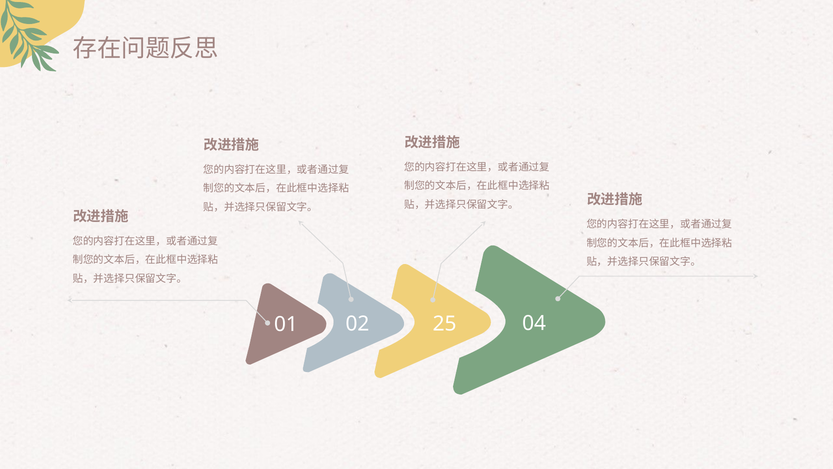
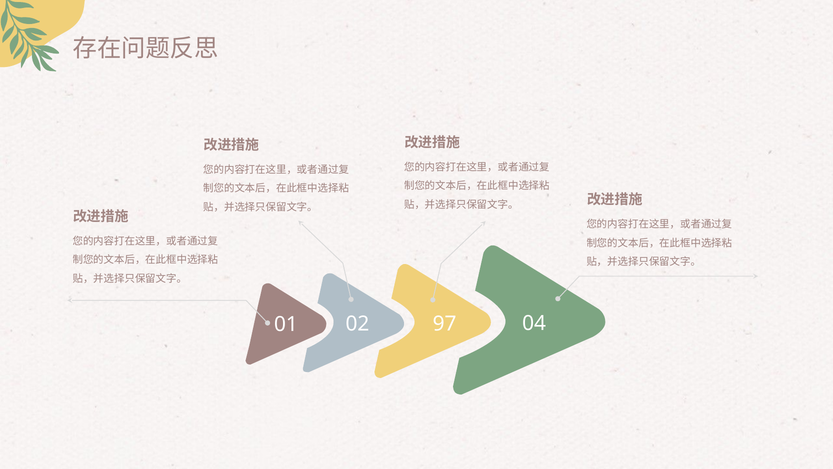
25: 25 -> 97 (445, 323)
